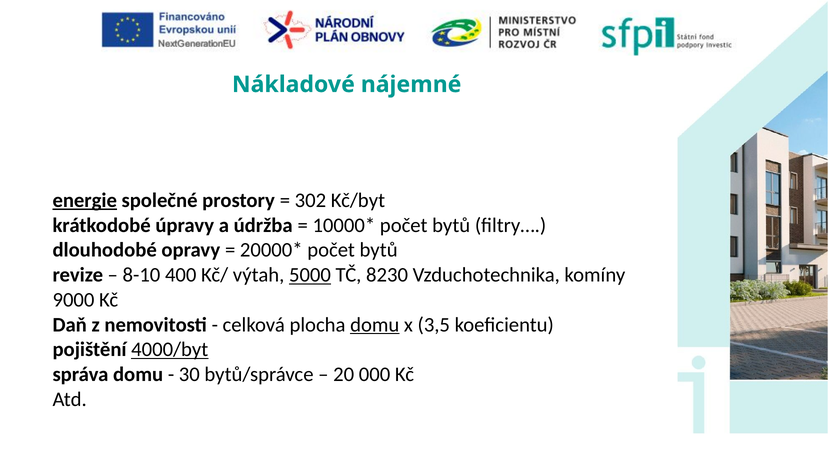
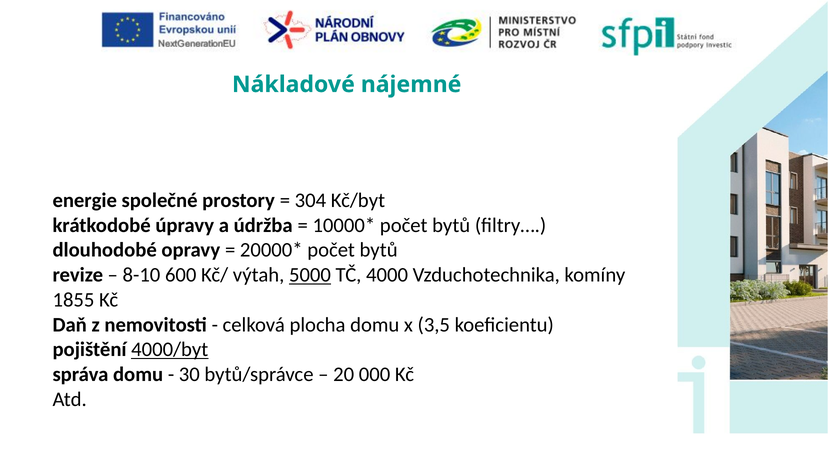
energie underline: present -> none (85, 200)
302: 302 -> 304 (310, 200)
400: 400 -> 600 (181, 275)
8230: 8230 -> 4000 (387, 275)
9000: 9000 -> 1855 (73, 300)
domu underline: present -> none (375, 325)
